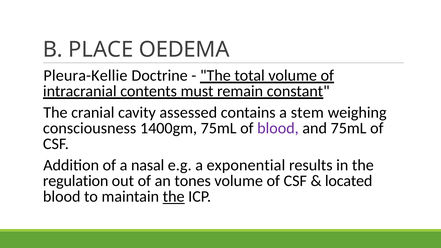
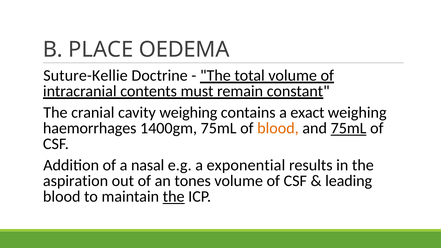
Pleura-Kellie: Pleura-Kellie -> Suture-Kellie (85, 76)
cavity assessed: assessed -> weighing (188, 113)
stem: stem -> exact (307, 113)
consciousness: consciousness -> haemorrhages (90, 128)
blood colour: purple -> orange (278, 128)
75mL underline: none -> present (349, 128)
regulation: regulation -> aspiration (76, 181)
located: located -> leading (349, 181)
